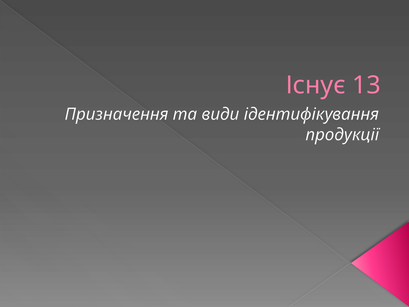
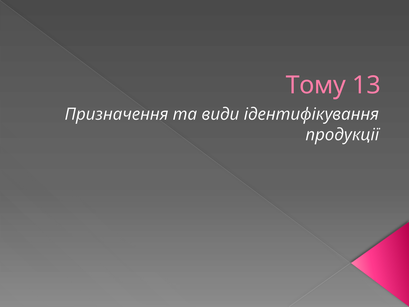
Існує: Існує -> Тому (316, 85)
